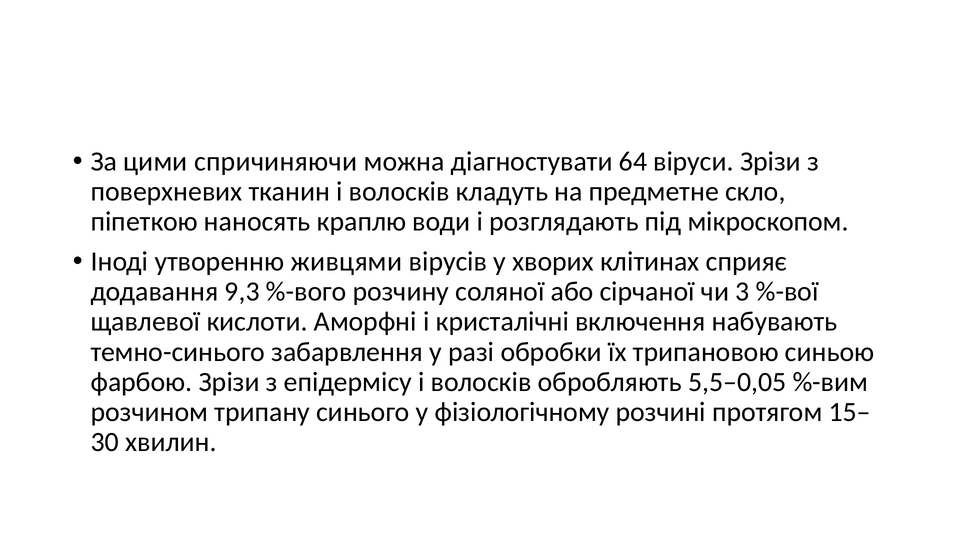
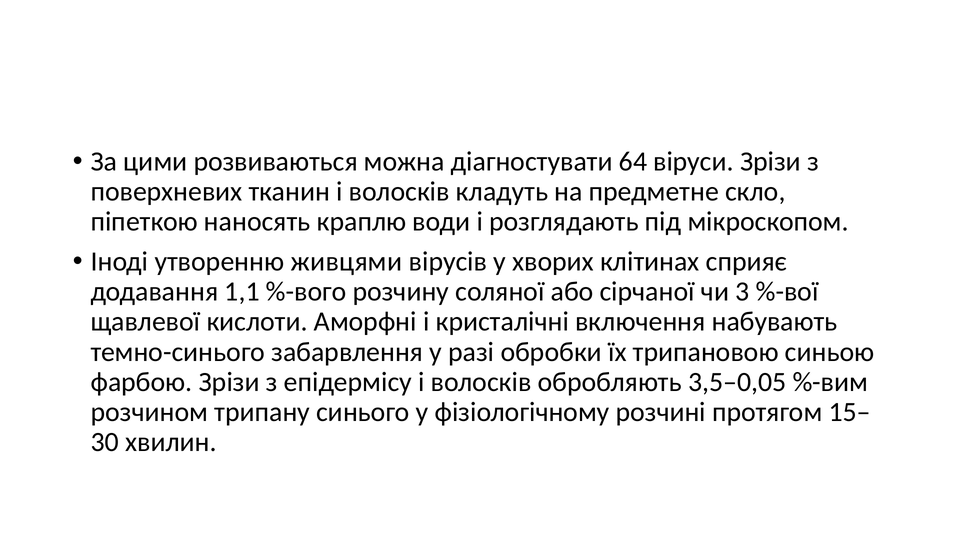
спричиняючи: спричиняючи -> розвиваються (276, 161)
9,3: 9,3 -> 1,1 (242, 292)
5,5–0,05: 5,5–0,05 -> 3,5–0,05 (737, 382)
